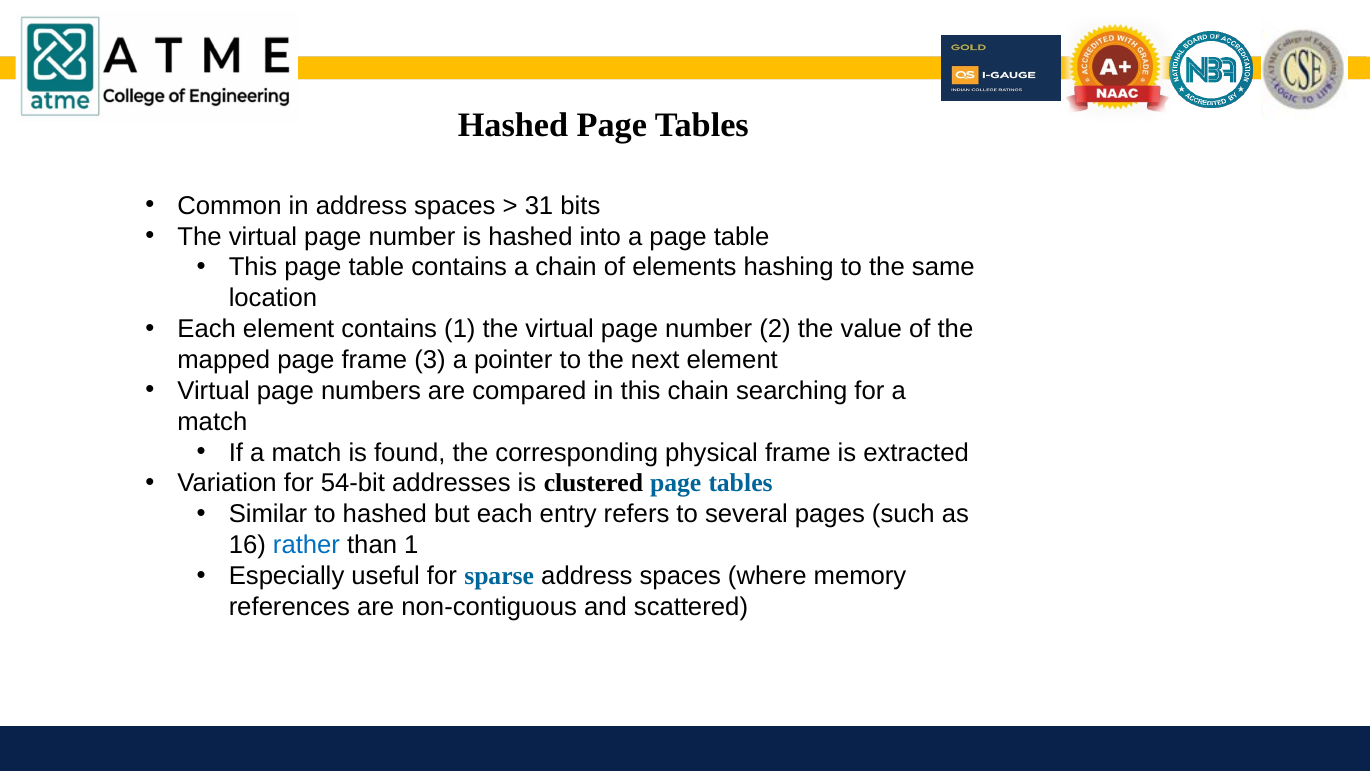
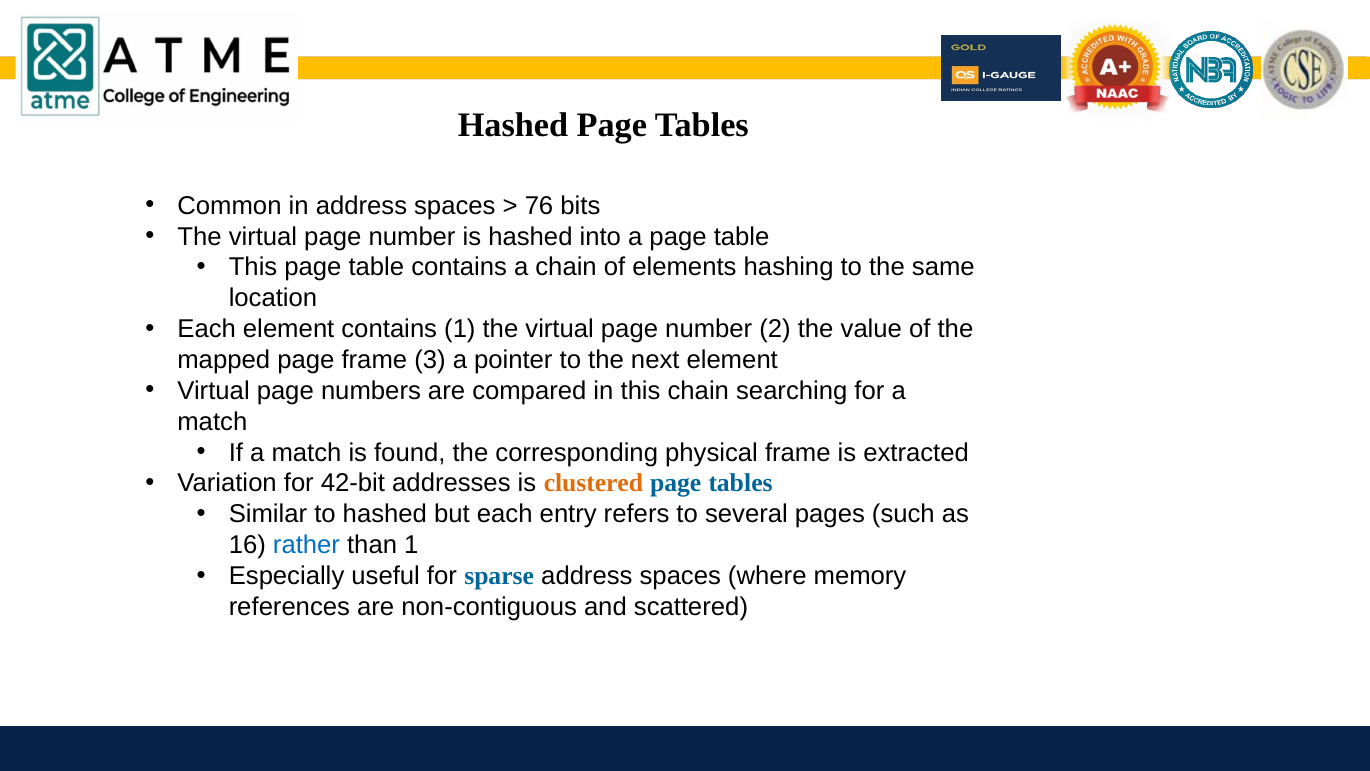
31: 31 -> 76 (539, 206)
54-bit: 54-bit -> 42-bit (353, 483)
clustered colour: black -> orange (593, 483)
